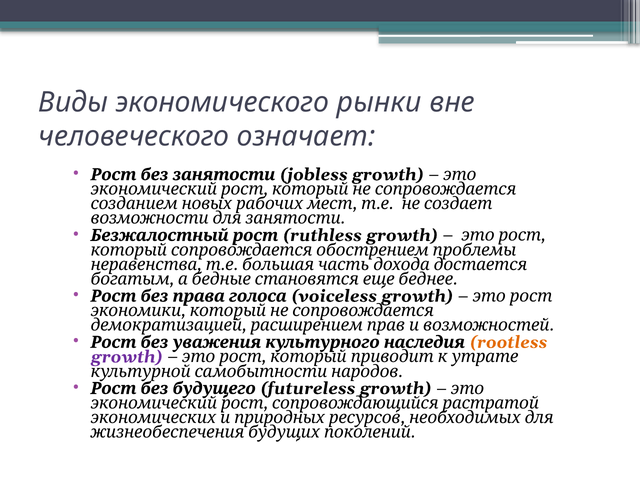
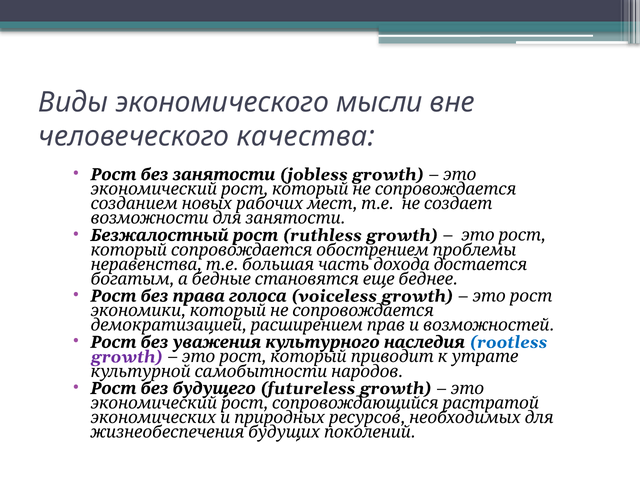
рынки: рынки -> мысли (379, 102)
означает: означает -> качества (306, 136)
rootless colour: orange -> blue (508, 342)
